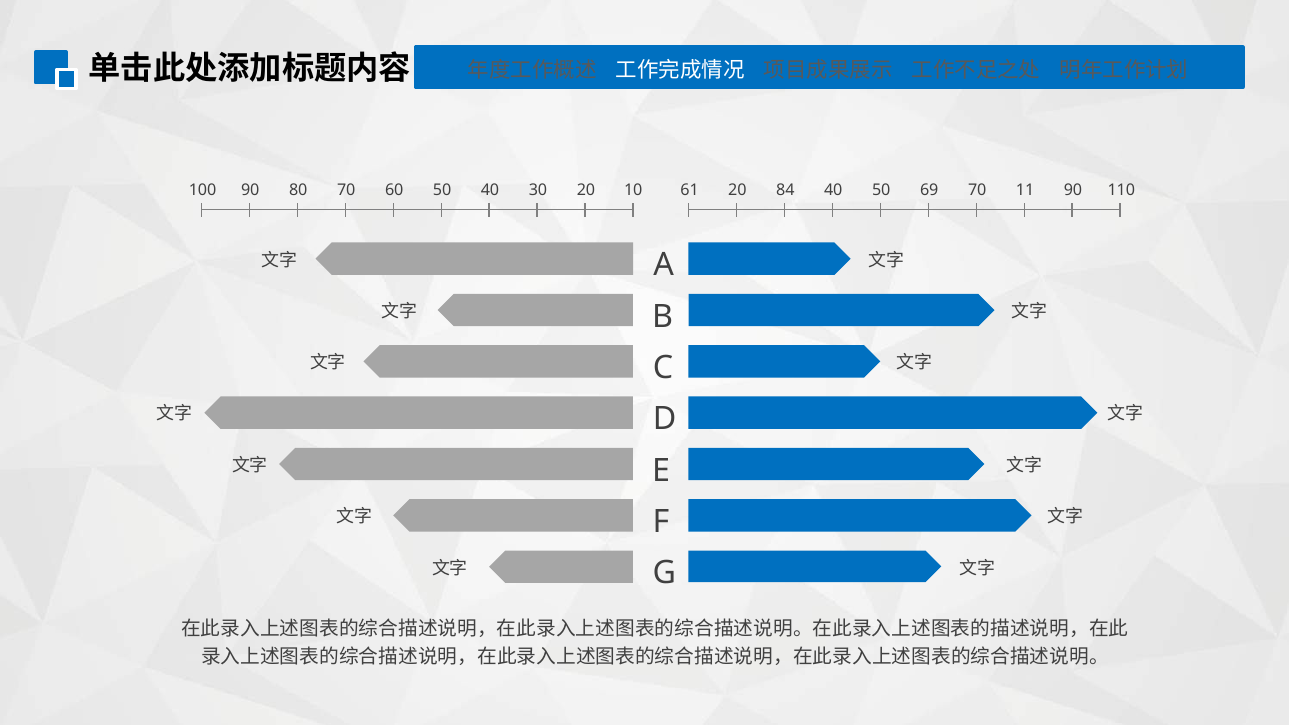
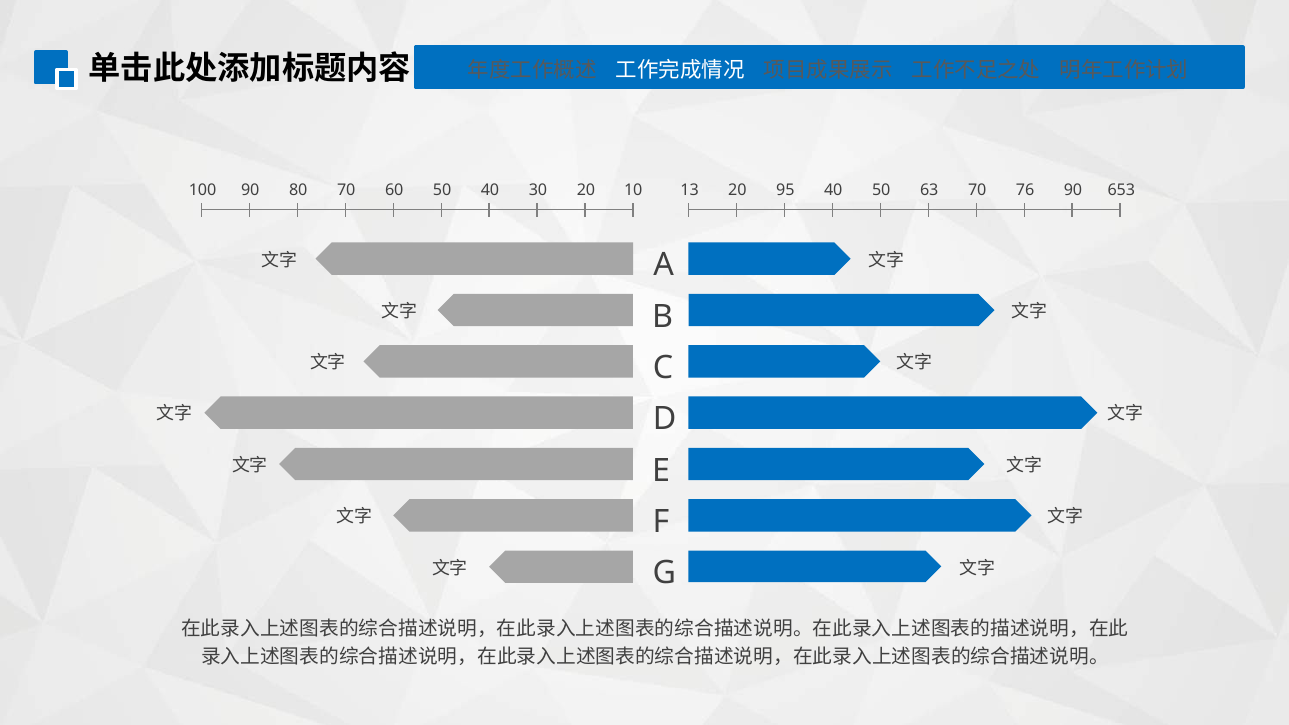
61: 61 -> 13 (690, 191)
84: 84 -> 95 (785, 191)
69: 69 -> 63 (929, 191)
11: 11 -> 76 (1025, 191)
110: 110 -> 653 (1121, 191)
